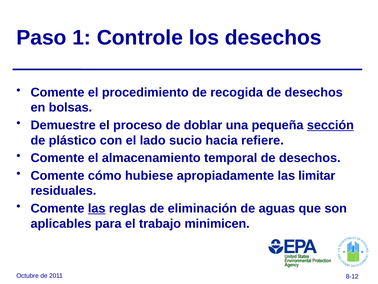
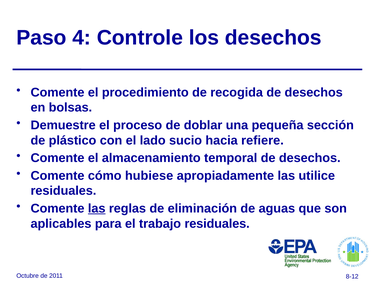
1: 1 -> 4 (82, 38)
sección underline: present -> none (330, 125)
limitar: limitar -> utilice (317, 175)
trabajo minimicen: minimicen -> residuales (217, 223)
